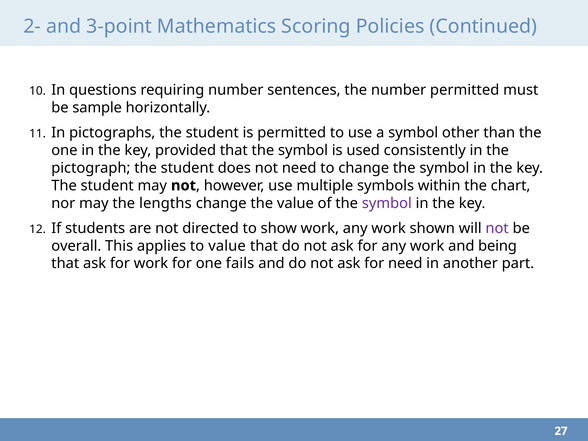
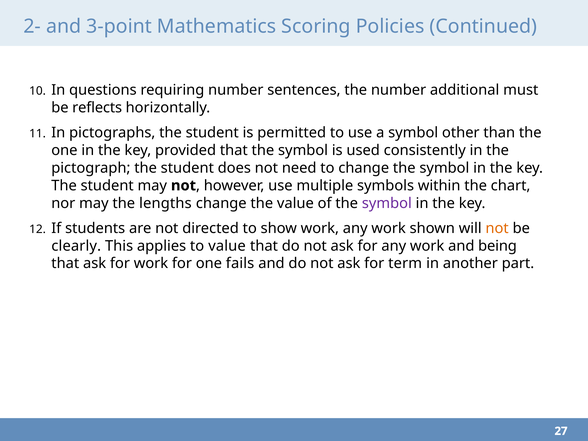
number permitted: permitted -> additional (465, 90)
sample: sample -> reflects (97, 108)
not colour: purple -> orange (497, 228)
overall: overall -> clearly (76, 246)
for need: need -> term (405, 263)
